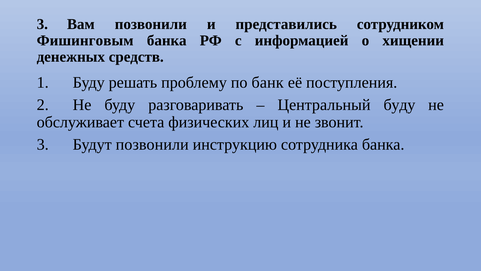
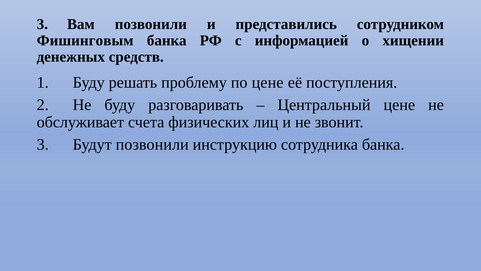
по банк: банк -> цене (268, 82)
Центральный буду: буду -> цене (399, 105)
